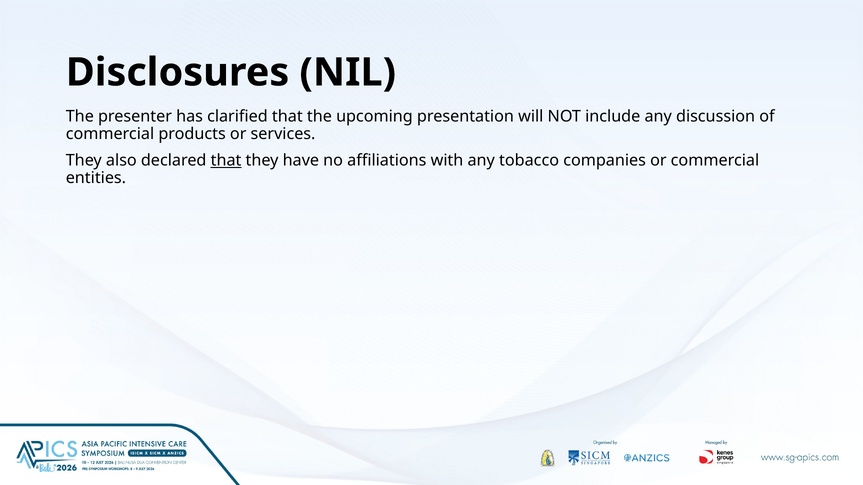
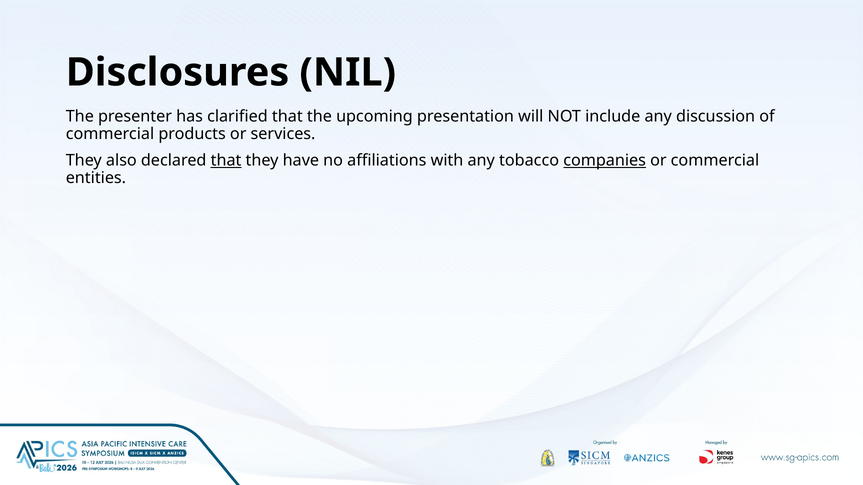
companies underline: none -> present (605, 160)
